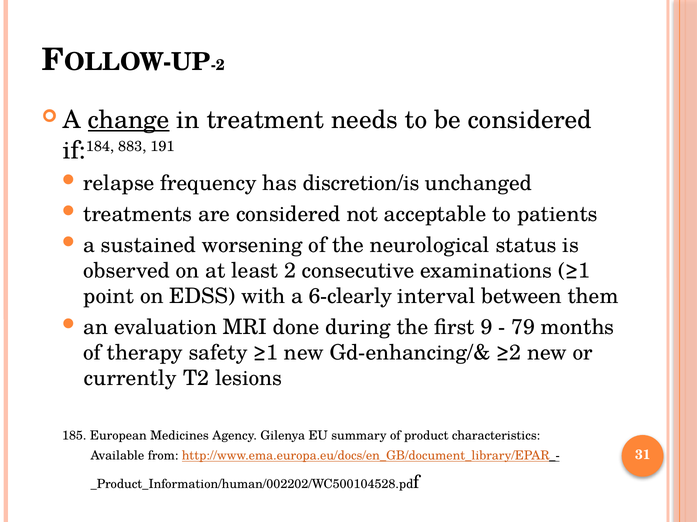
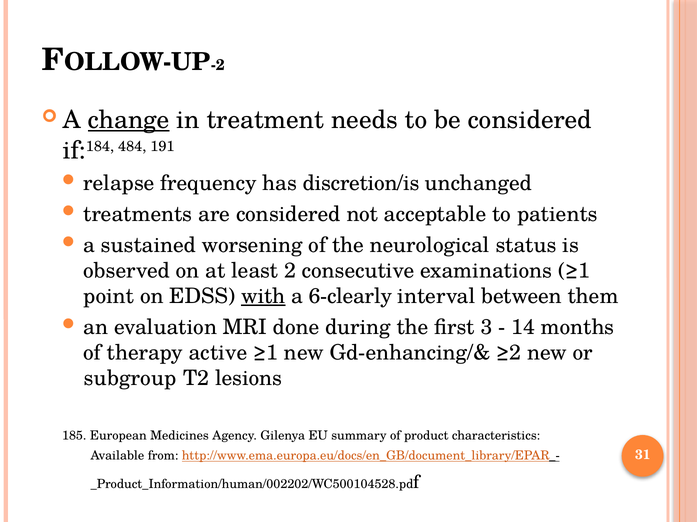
883: 883 -> 484 (132, 147)
with underline: none -> present (263, 297)
9: 9 -> 3 (487, 328)
79: 79 -> 14 (523, 328)
safety: safety -> active (218, 353)
currently: currently -> subgroup (130, 379)
